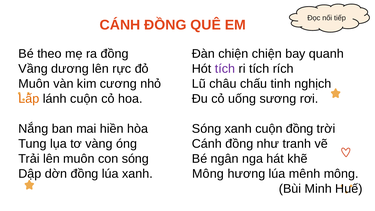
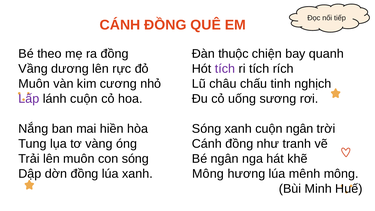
Đàn chiện: chiện -> thuộc (233, 54)
Lấp colour: orange -> purple (29, 99)
cuộn đồng: đồng -> ngân (300, 129)
